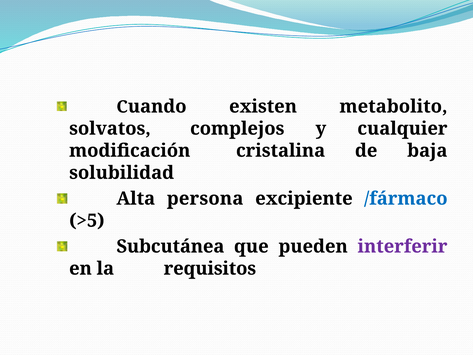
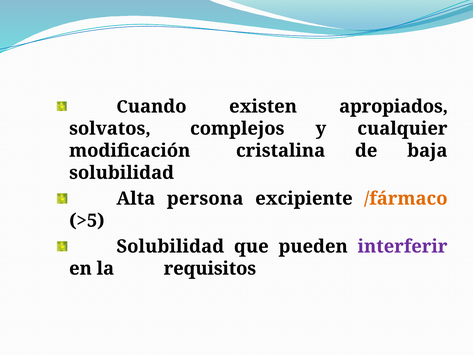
metabolito: metabolito -> apropiados (394, 106)
/fármaco colour: blue -> orange (406, 198)
Subcutánea: Subcutánea -> Solubilidad (170, 246)
